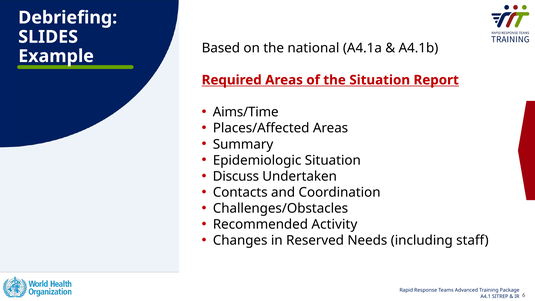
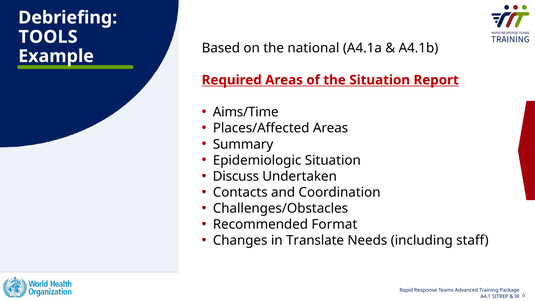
SLIDES: SLIDES -> TOOLS (48, 37)
Activity: Activity -> Format (334, 224)
Reserved: Reserved -> Translate (315, 241)
